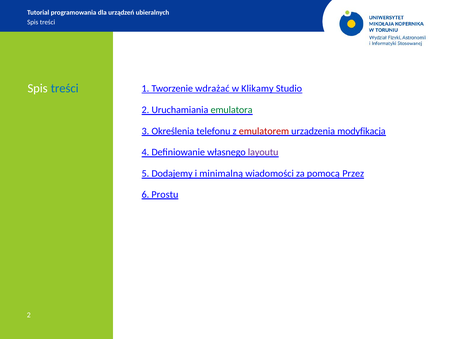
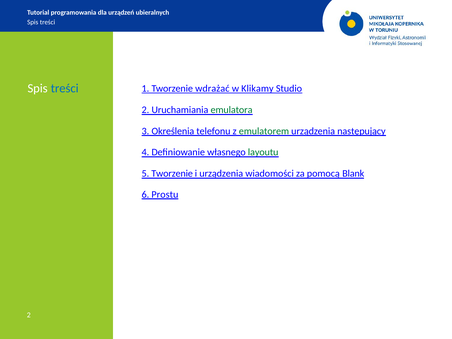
emulatorem colour: red -> green (264, 131)
modyfikacja: modyfikacja -> następujący (361, 131)
layoutu colour: purple -> green (263, 152)
5 Dodajemy: Dodajemy -> Tworzenie (172, 174)
i minimalną: minimalną -> urządzenia (221, 174)
Przez: Przez -> Blank (353, 174)
